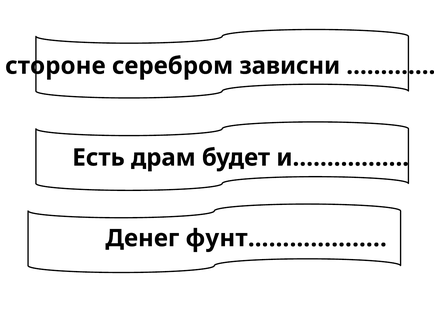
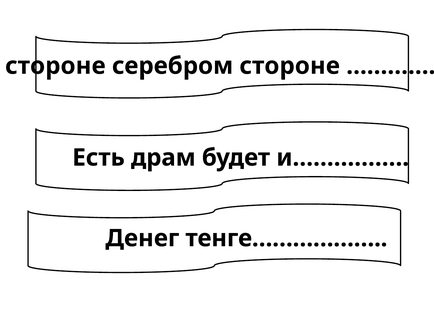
серебром зависни: зависни -> стороне (290, 66)
фунт………………: фунт……………… -> тенге……………… (286, 238)
